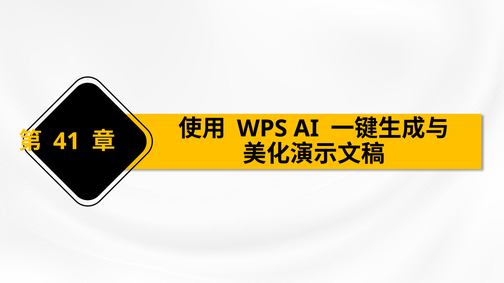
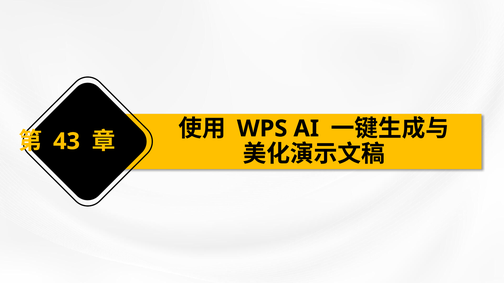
41: 41 -> 43 (67, 142)
